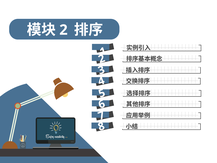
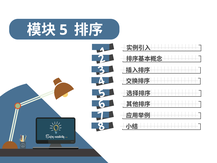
2: 2 -> 5 (63, 30)
